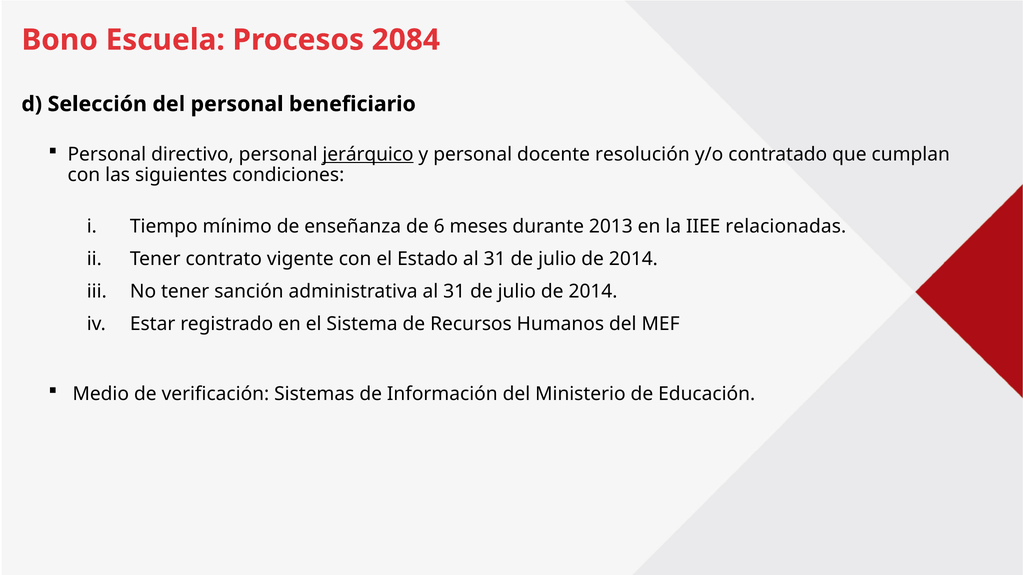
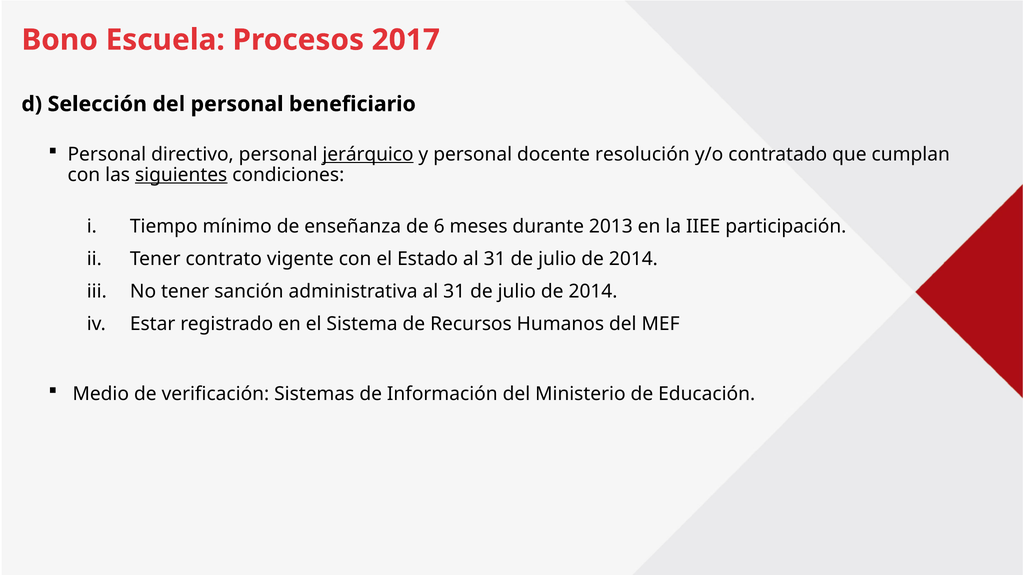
2084: 2084 -> 2017 (406, 40)
siguientes underline: none -> present (181, 175)
relacionadas: relacionadas -> participación (786, 227)
